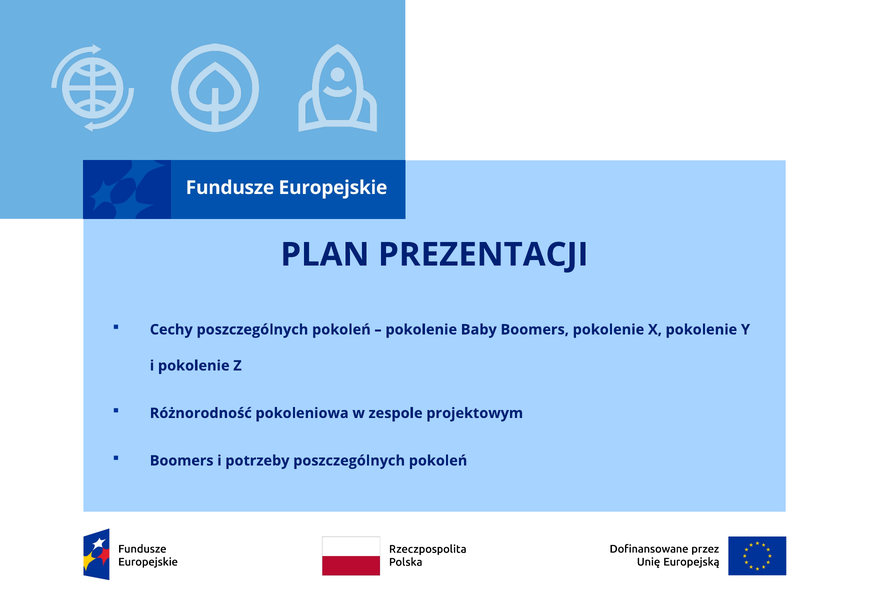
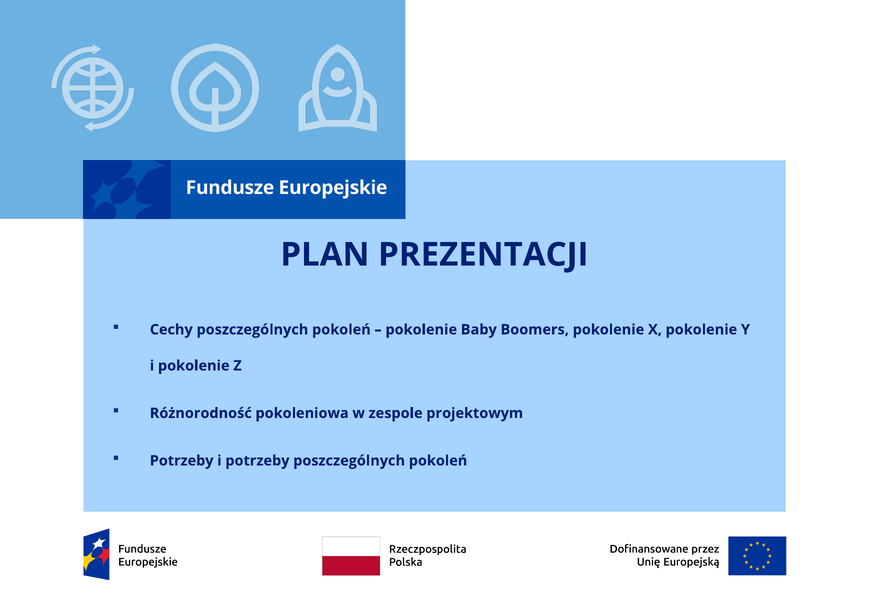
Boomers: Boomers -> Potrzeby (182, 461)
